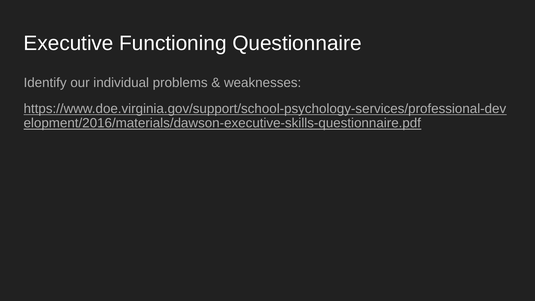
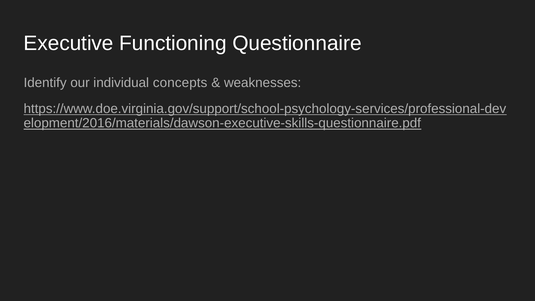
problems: problems -> concepts (180, 83)
